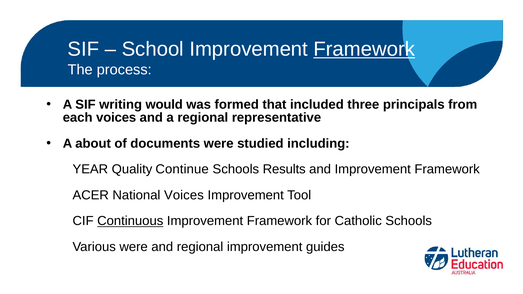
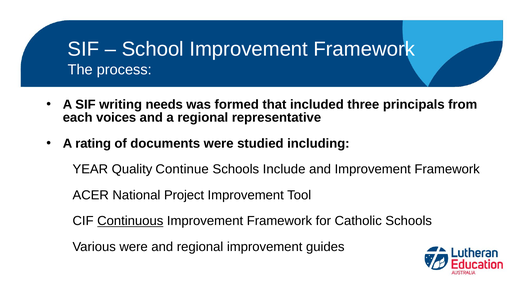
Framework underline: present -> none (364, 49)
would: would -> needs (164, 105)
about: about -> rating (93, 144)
Results: Results -> Include (284, 170)
National Voices: Voices -> Project (184, 195)
